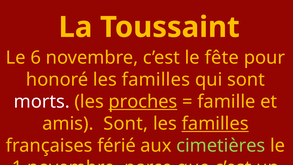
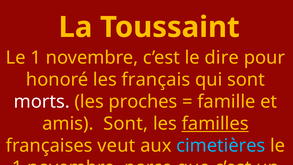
6: 6 -> 1 (36, 58)
le fête: fête -> dire (222, 58)
honoré les familles: familles -> français (156, 80)
proches underline: present -> none (143, 102)
françaises férié: férié -> veut (116, 145)
cimetières colour: light green -> light blue (221, 145)
